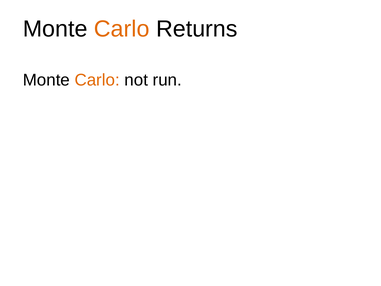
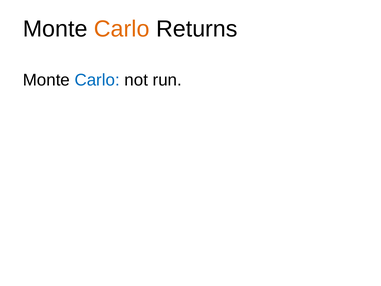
Carlo colour: orange -> blue (97, 80)
